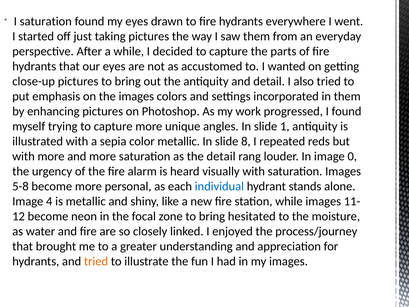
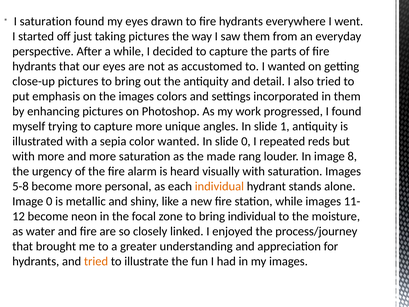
color metallic: metallic -> wanted (179, 141)
slide 8: 8 -> 0 (246, 141)
the detail: detail -> made (221, 156)
0: 0 -> 8 (352, 156)
individual colour: blue -> orange (219, 186)
Image 4: 4 -> 0 (49, 201)
bring hesitated: hesitated -> individual (252, 216)
